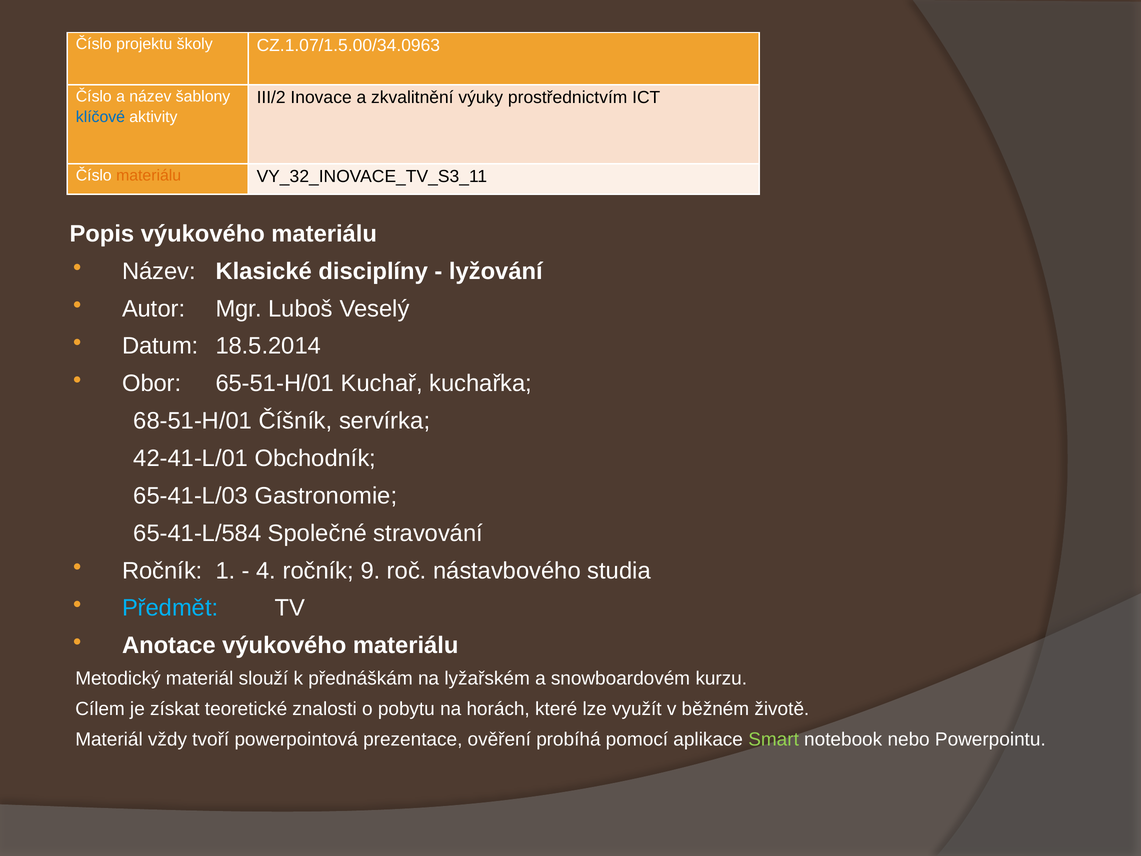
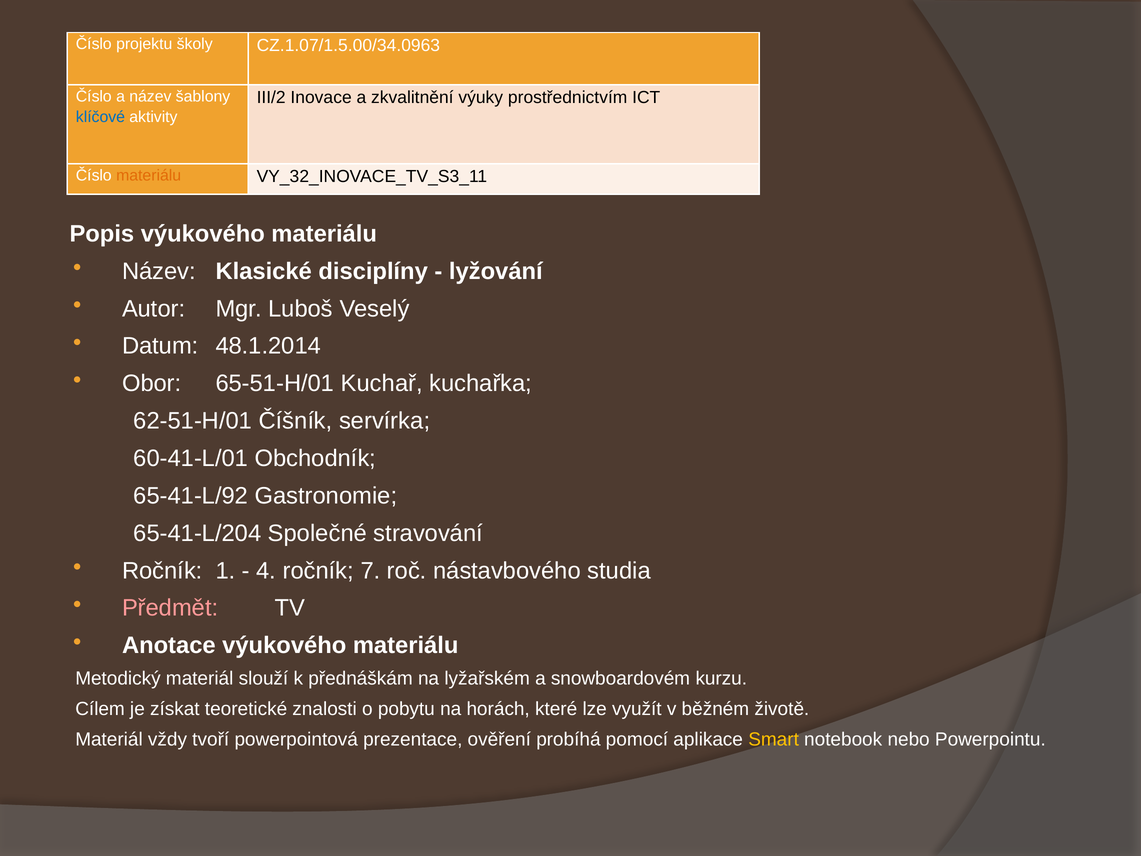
18.5.2014: 18.5.2014 -> 48.1.2014 (268, 346)
68-51-H/01: 68-51-H/01 -> 62-51-H/01 (193, 421)
42-41-L/01: 42-41-L/01 -> 60-41-L/01 (191, 458)
65-41-L/03: 65-41-L/03 -> 65-41-L/92 (191, 496)
65-41-L/584: 65-41-L/584 -> 65-41-L/204 (197, 533)
9: 9 -> 7 (370, 571)
Předmět colour: light blue -> pink (170, 608)
Smart colour: light green -> yellow (774, 739)
